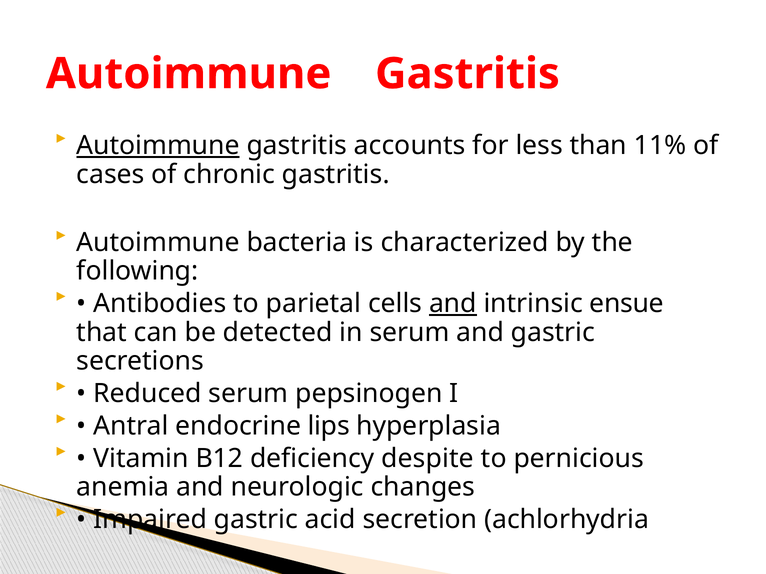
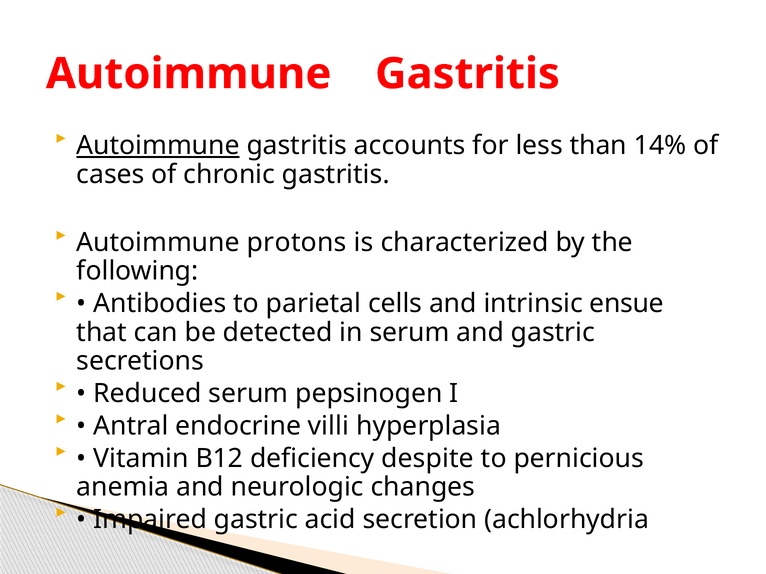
11%: 11% -> 14% (660, 146)
bacteria: bacteria -> protons (297, 243)
and underline: present -> none (453, 304)
lips: lips -> villi (329, 426)
